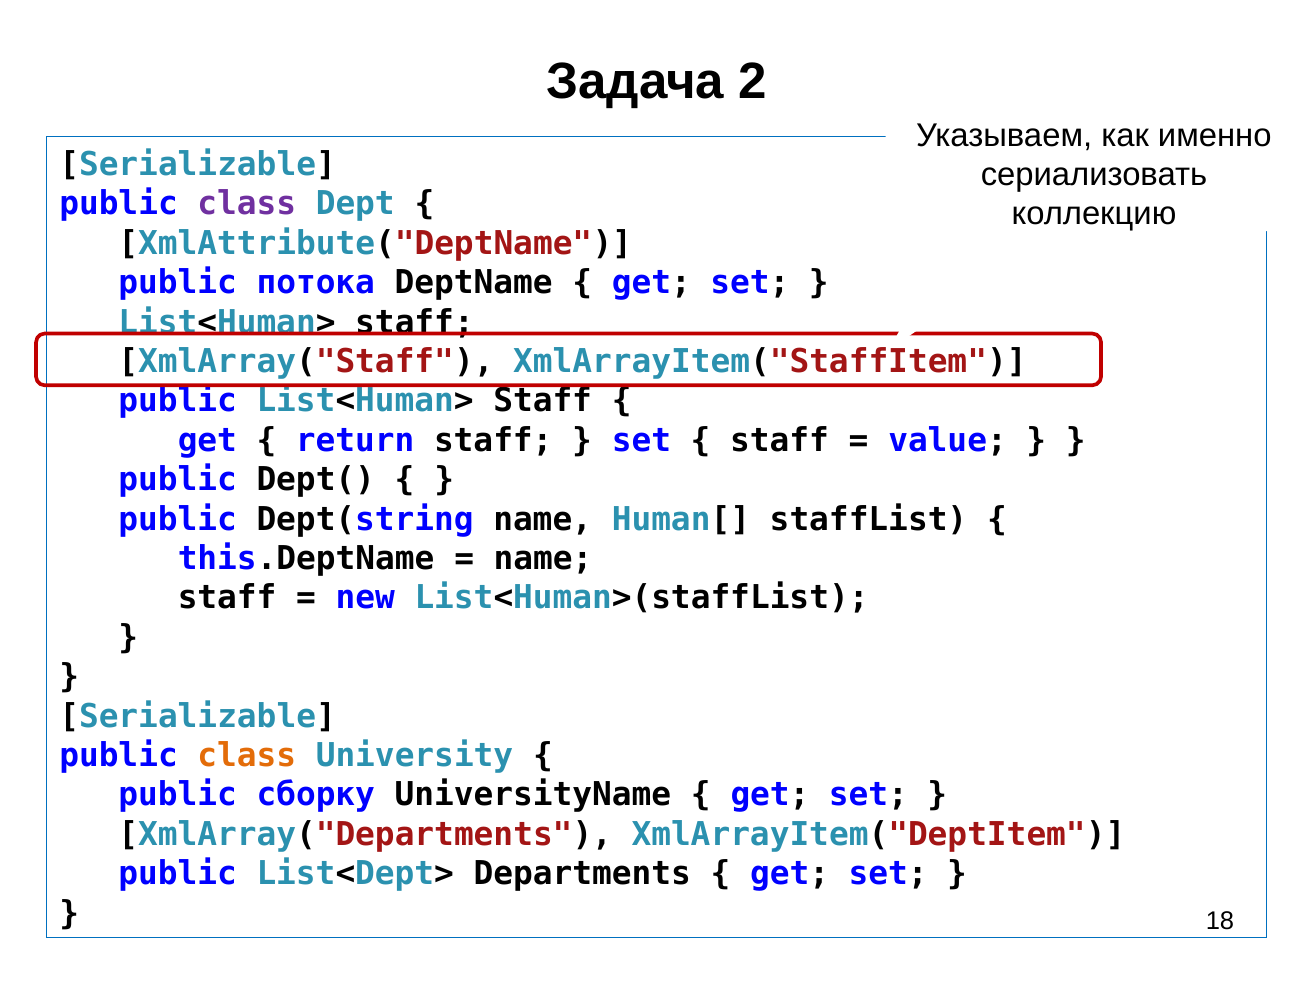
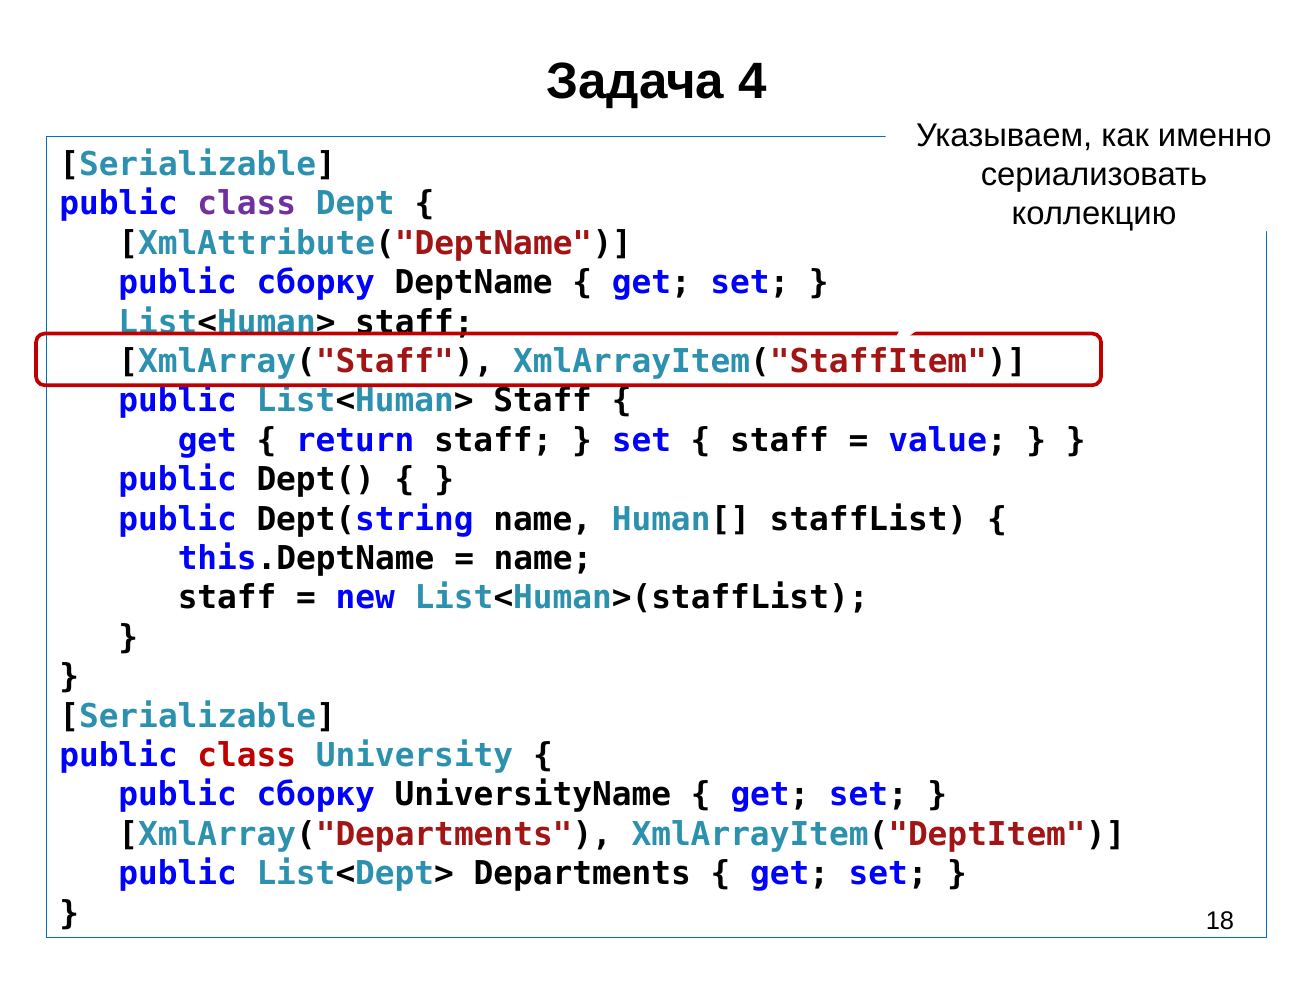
2: 2 -> 4 (752, 81)
потока: потока -> сборку (316, 283)
class colour: orange -> red (247, 755)
